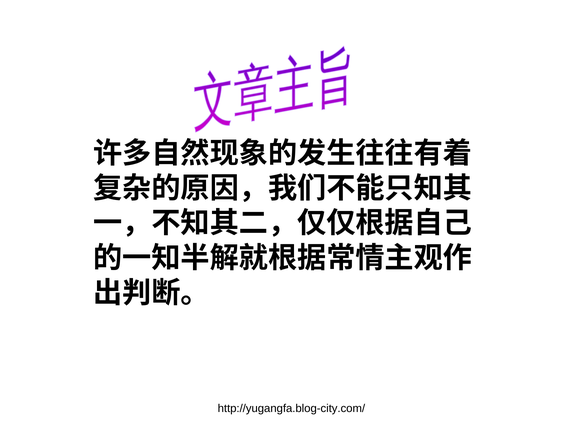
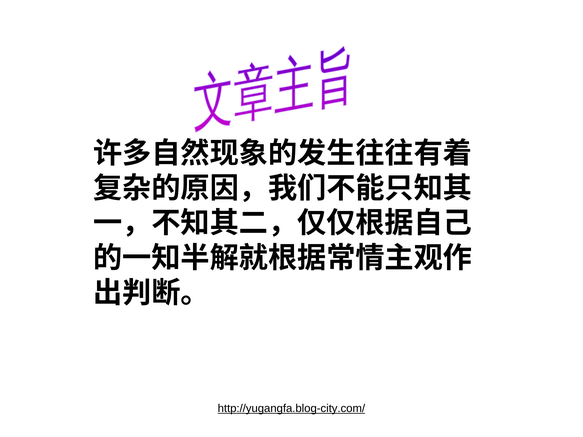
http://yugangfa.blog-city.com/ underline: none -> present (291, 409)
